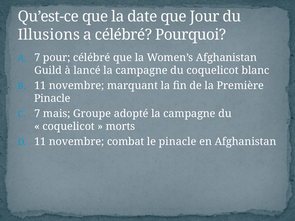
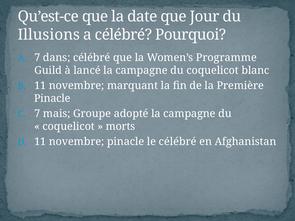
pour: pour -> dans (57, 58)
Women’s Afghanistan: Afghanistan -> Programme (226, 58)
novembre combat: combat -> pinacle (126, 142)
le pinacle: pinacle -> célébré (178, 142)
